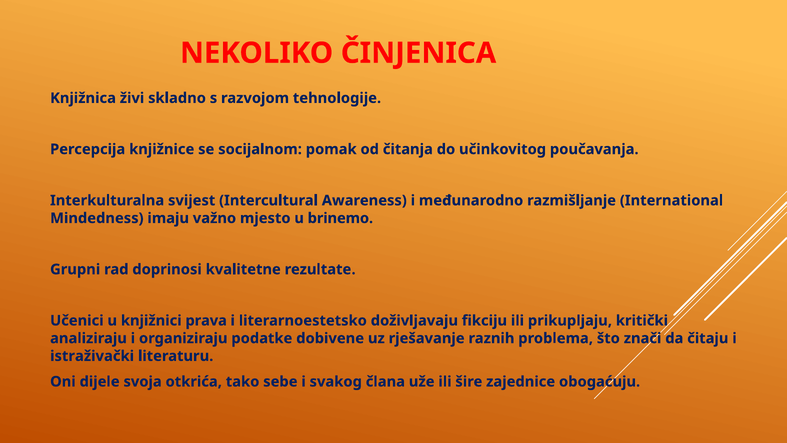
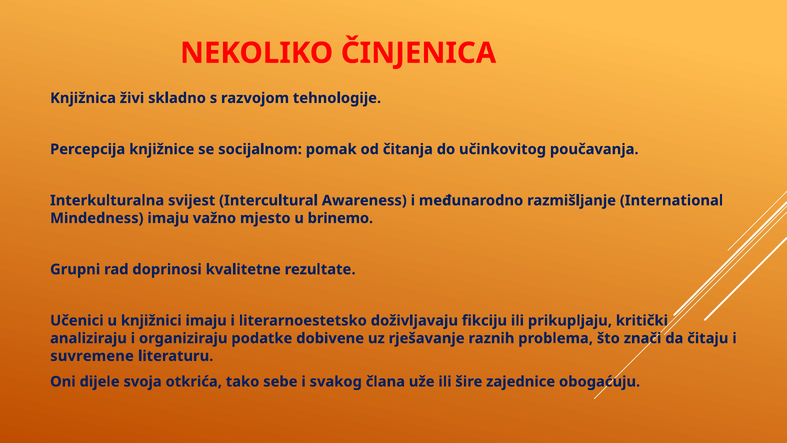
knjižnici prava: prava -> imaju (206, 320)
istraživački: istraživački -> suvremene (92, 356)
